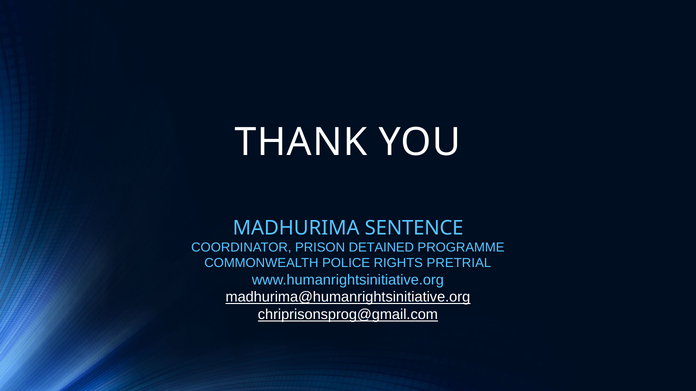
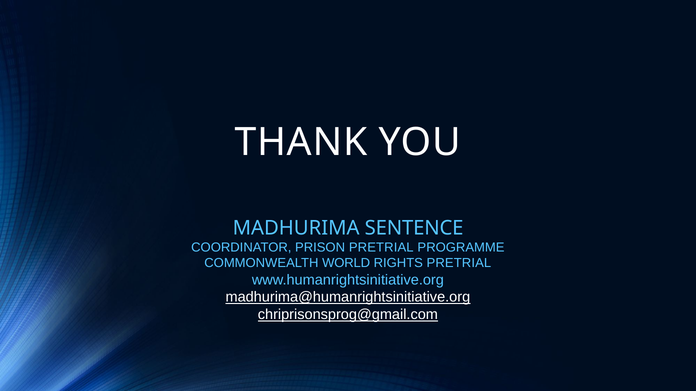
PRISON DETAINED: DETAINED -> PRETRIAL (381, 248)
POLICE: POLICE -> WORLD (346, 264)
